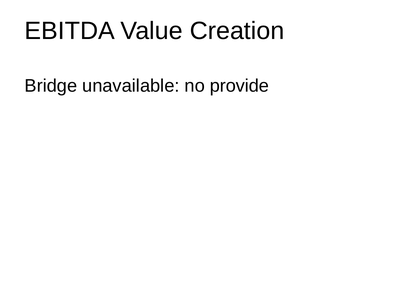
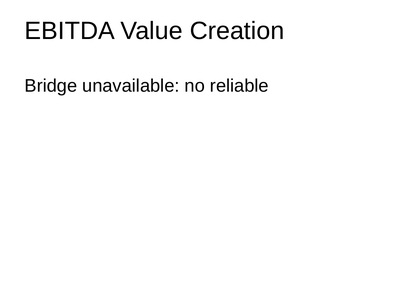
provide: provide -> reliable (239, 86)
